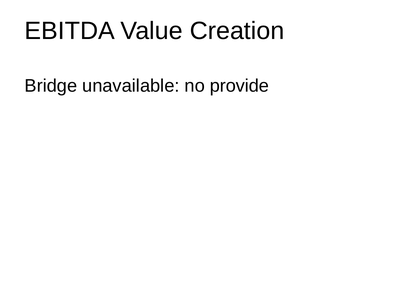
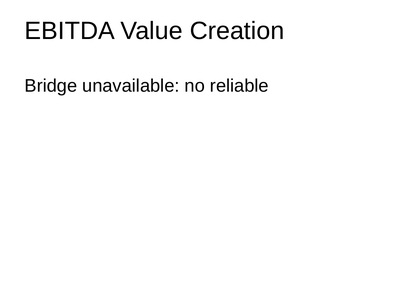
provide: provide -> reliable (239, 86)
